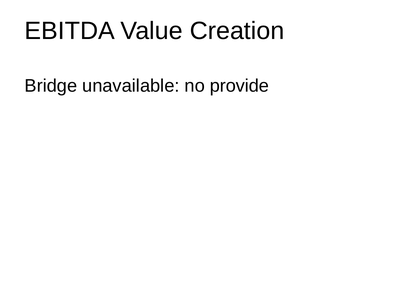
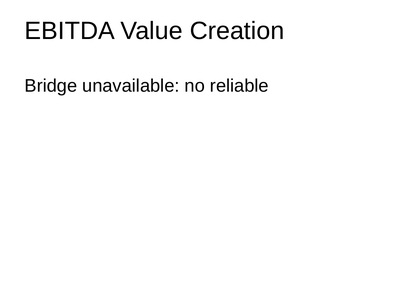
provide: provide -> reliable (239, 86)
